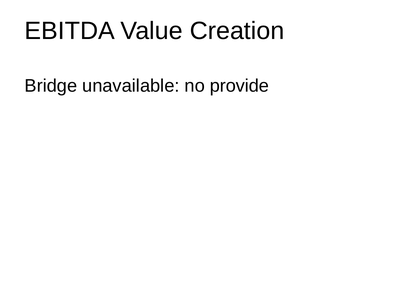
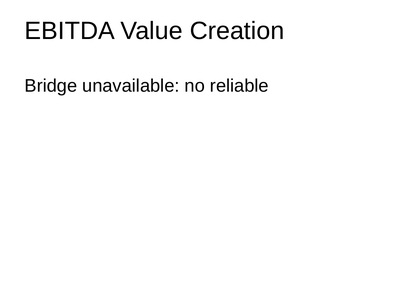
provide: provide -> reliable (239, 86)
